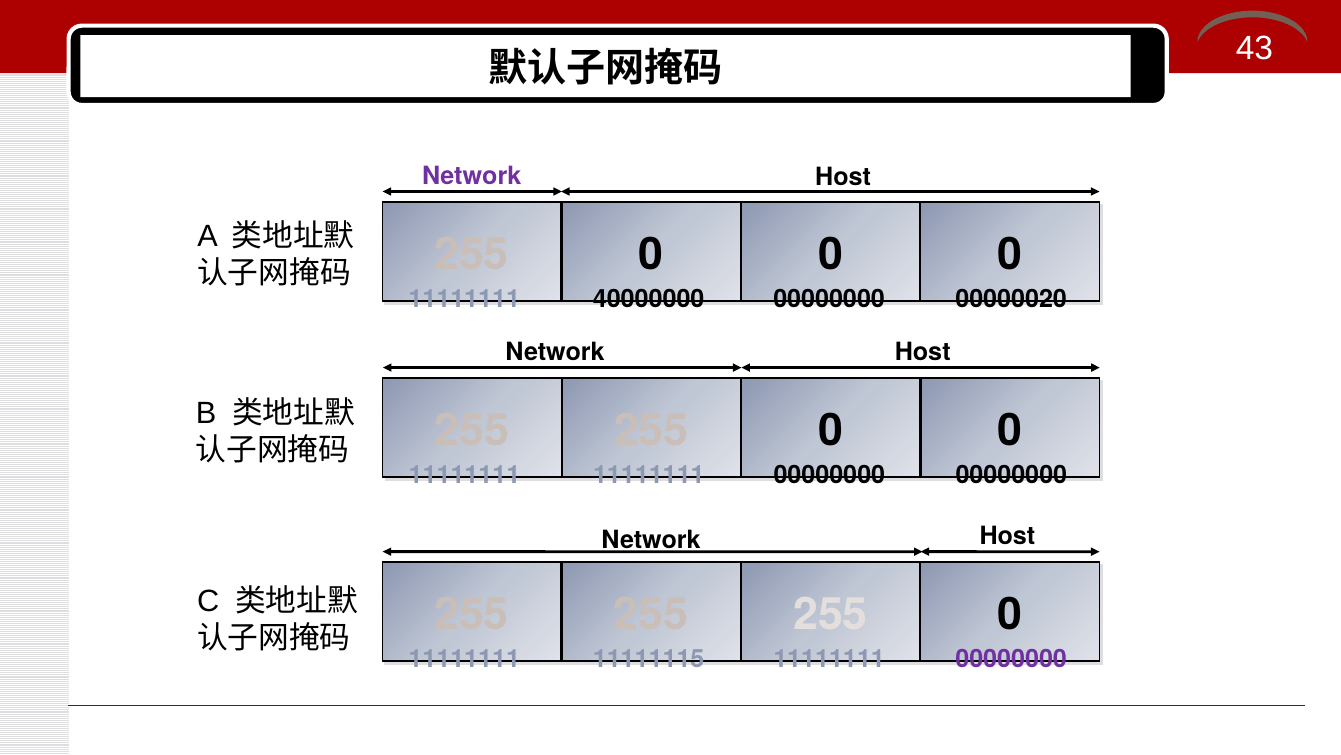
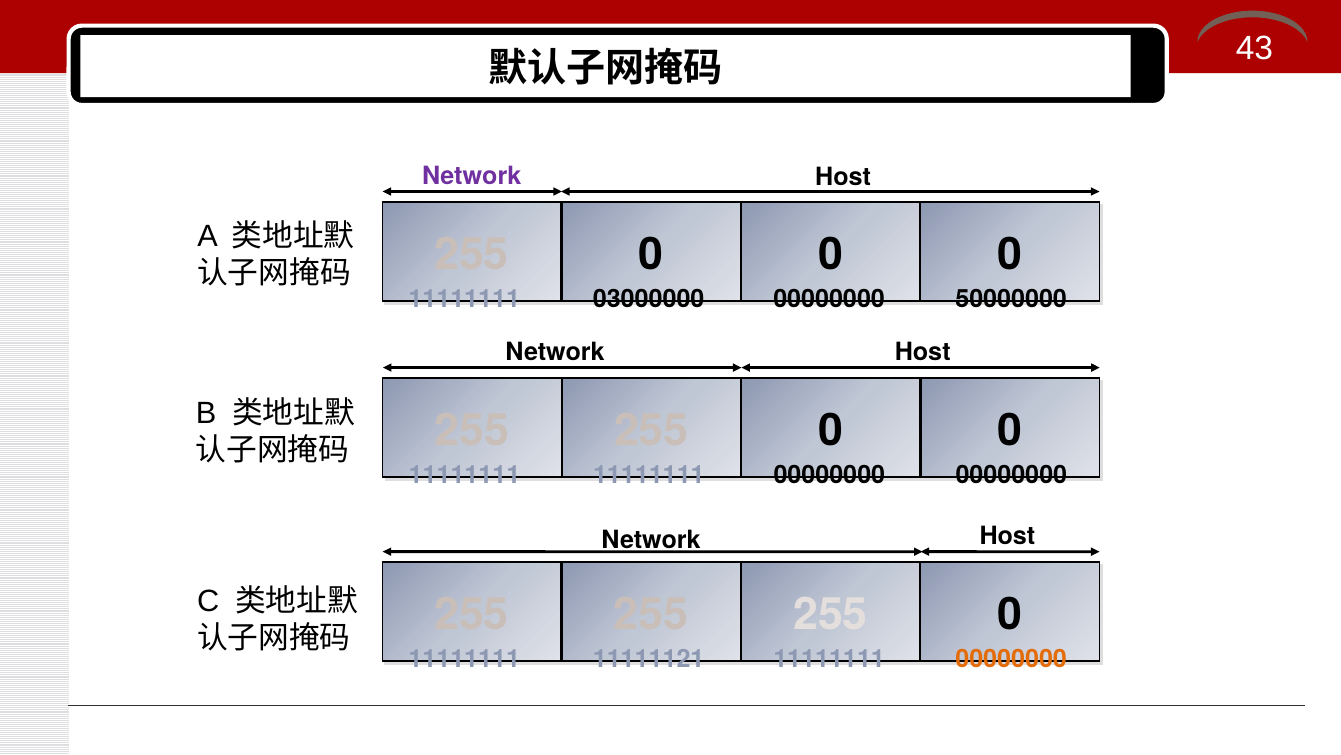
40000000: 40000000 -> 03000000 (649, 299)
00000020: 00000020 -> 50000000 (1011, 299)
11111115: 11111115 -> 11111121 (649, 659)
00000000 colour: purple -> orange (1011, 659)
